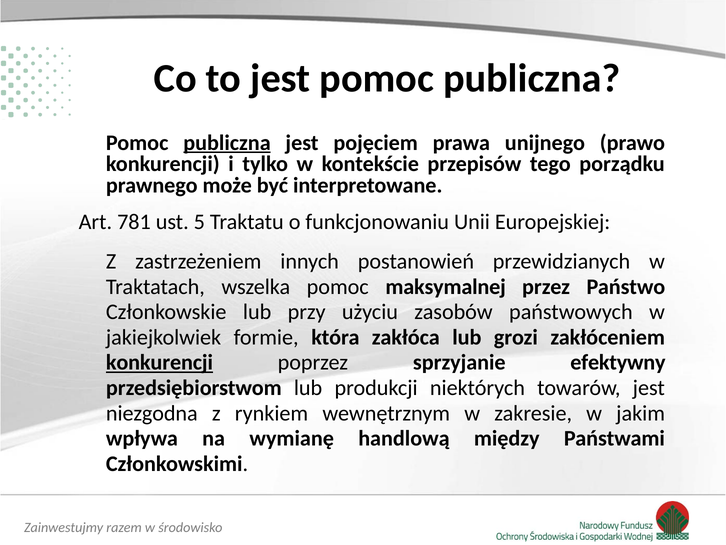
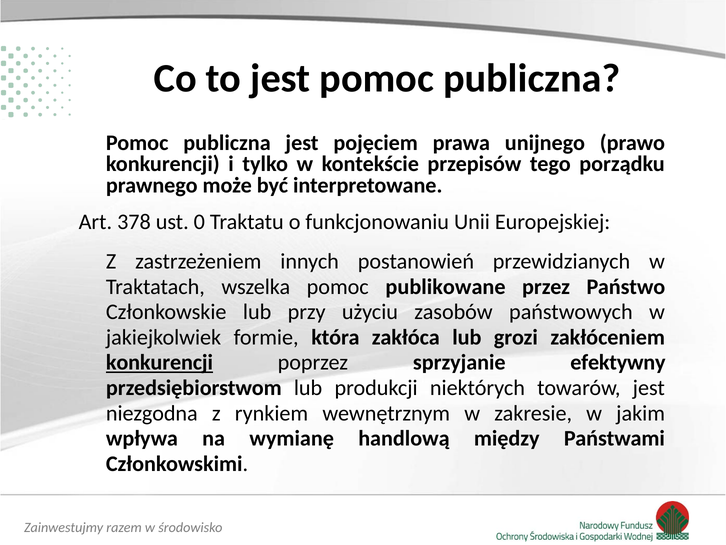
publiczna underline: present -> none (227, 143)
781: 781 -> 378 (134, 222)
5: 5 -> 0 (199, 222)
maksymalnej: maksymalnej -> publikowane (446, 287)
